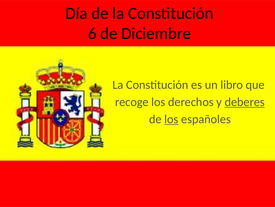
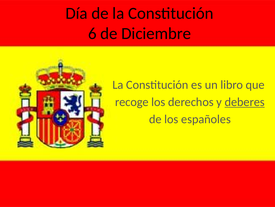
los underline: present -> none (171, 119)
